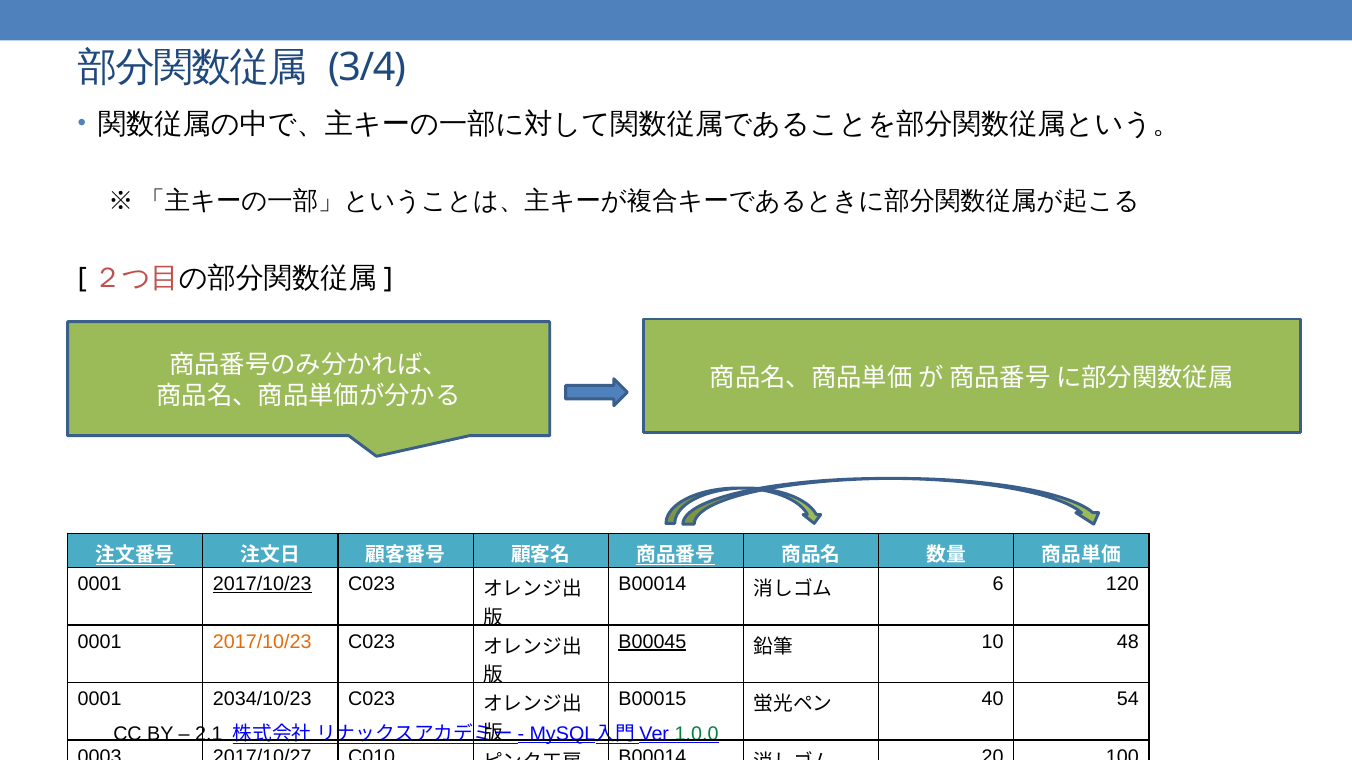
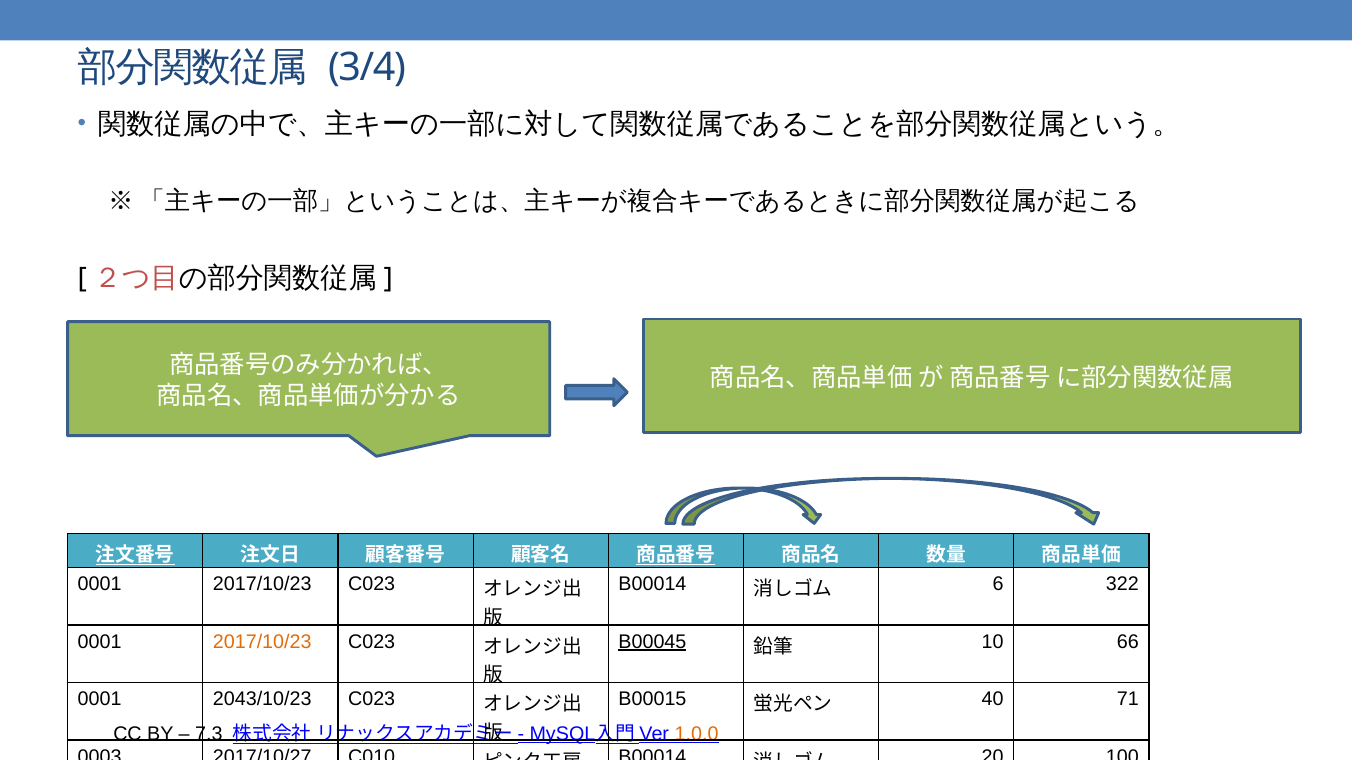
2017/10/23 underline: present -> none (262, 584)
120: 120 -> 322 (1122, 584)
48: 48 -> 66 (1128, 642)
2034/10/23: 2034/10/23 -> 2043/10/23 (262, 699)
54: 54 -> 71 (1128, 699)
2.1: 2.1 -> 7.3 (209, 735)
1.0.0 colour: green -> orange (697, 735)
